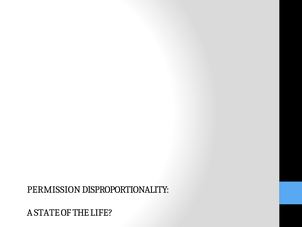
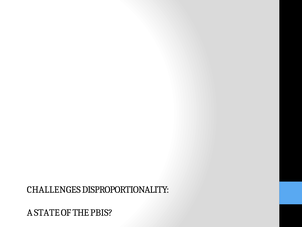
PERMISSION: PERMISSION -> CHALLENGES (54, 189)
LIFE: LIFE -> PBIS (101, 212)
